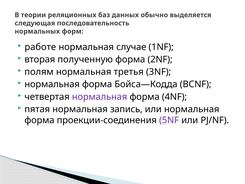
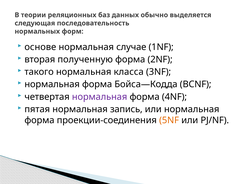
работе: работе -> основе (40, 47)
полям: полям -> такого (39, 72)
третья: третья -> класса (129, 72)
5NF colour: purple -> orange (169, 120)
